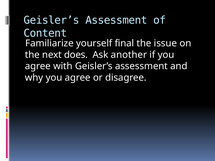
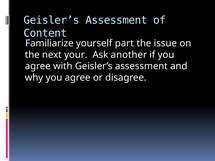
final: final -> part (124, 43)
does: does -> your (76, 55)
